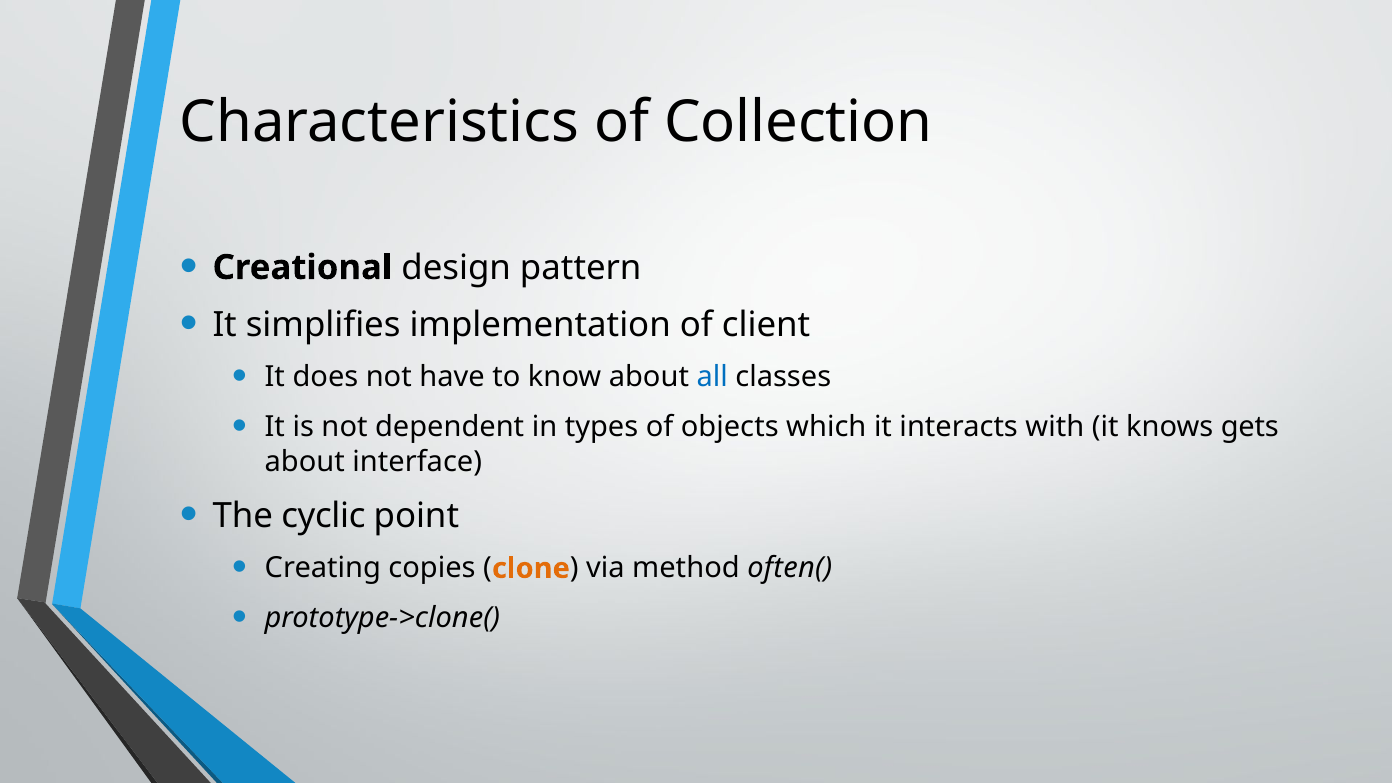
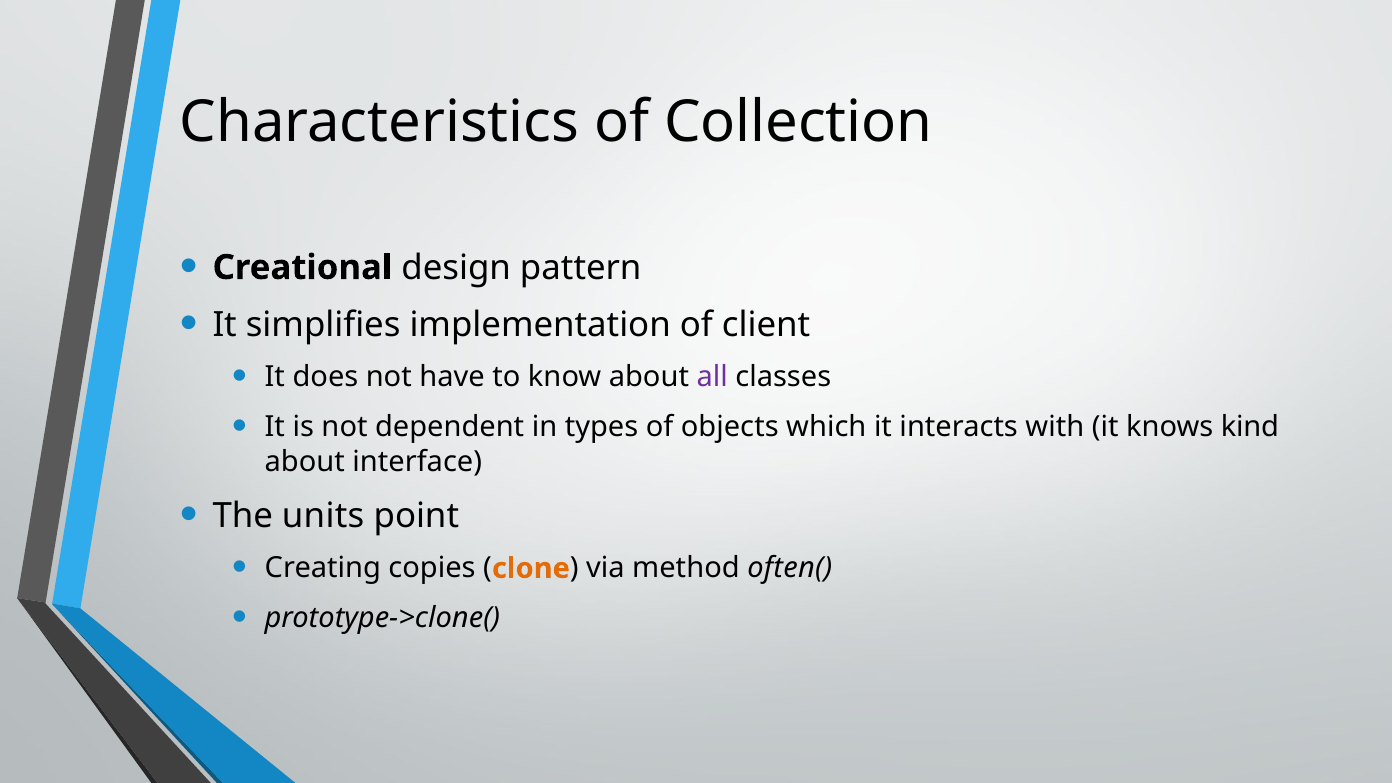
all colour: blue -> purple (712, 377)
gets: gets -> kind (1250, 427)
cyclic: cyclic -> units (323, 516)
